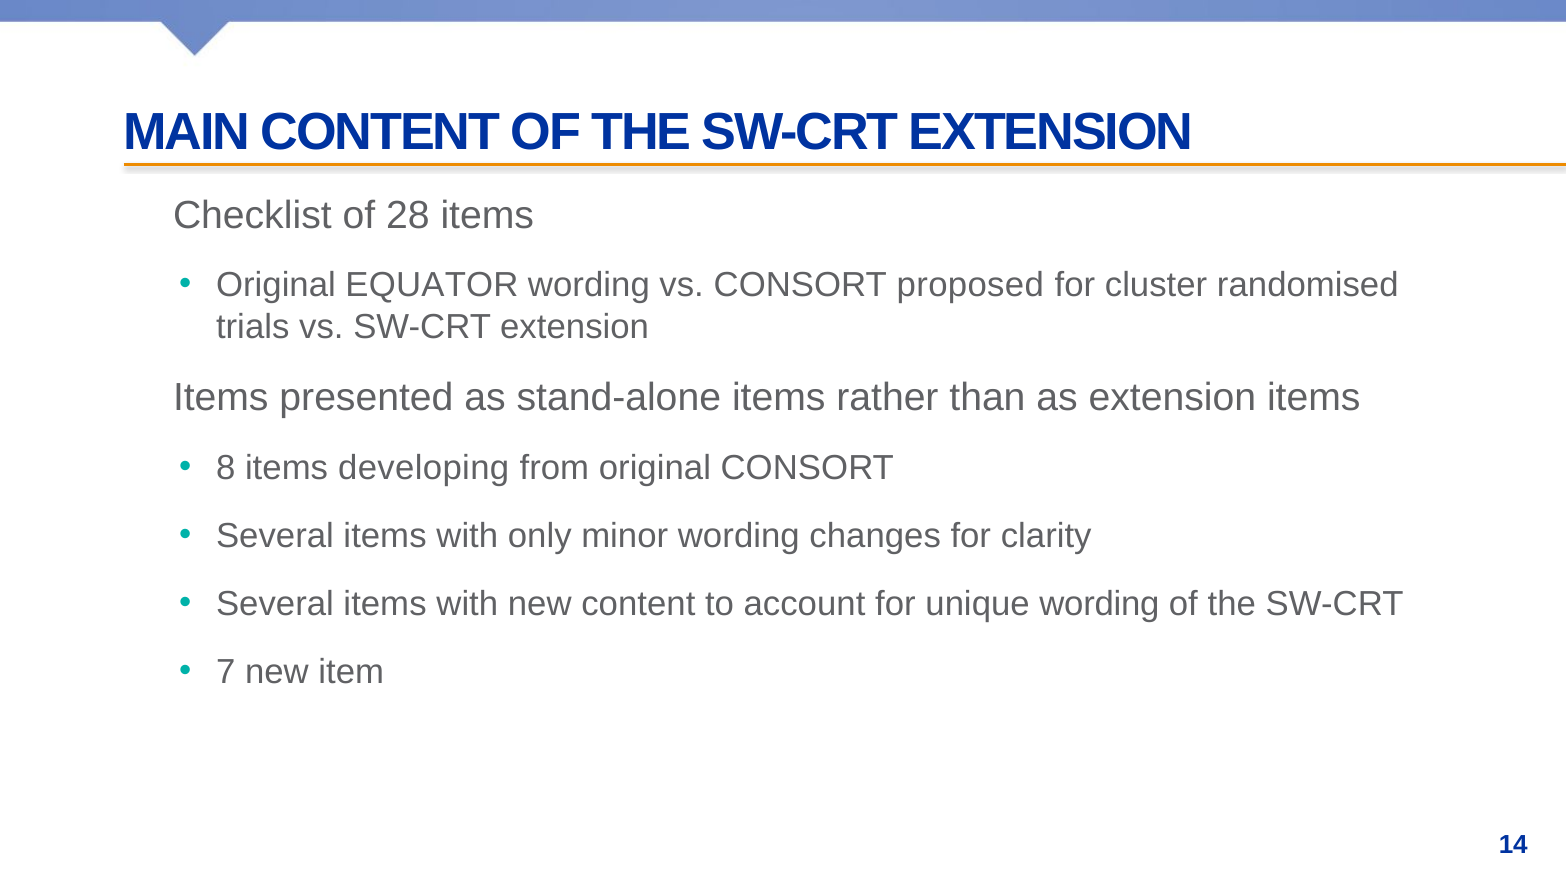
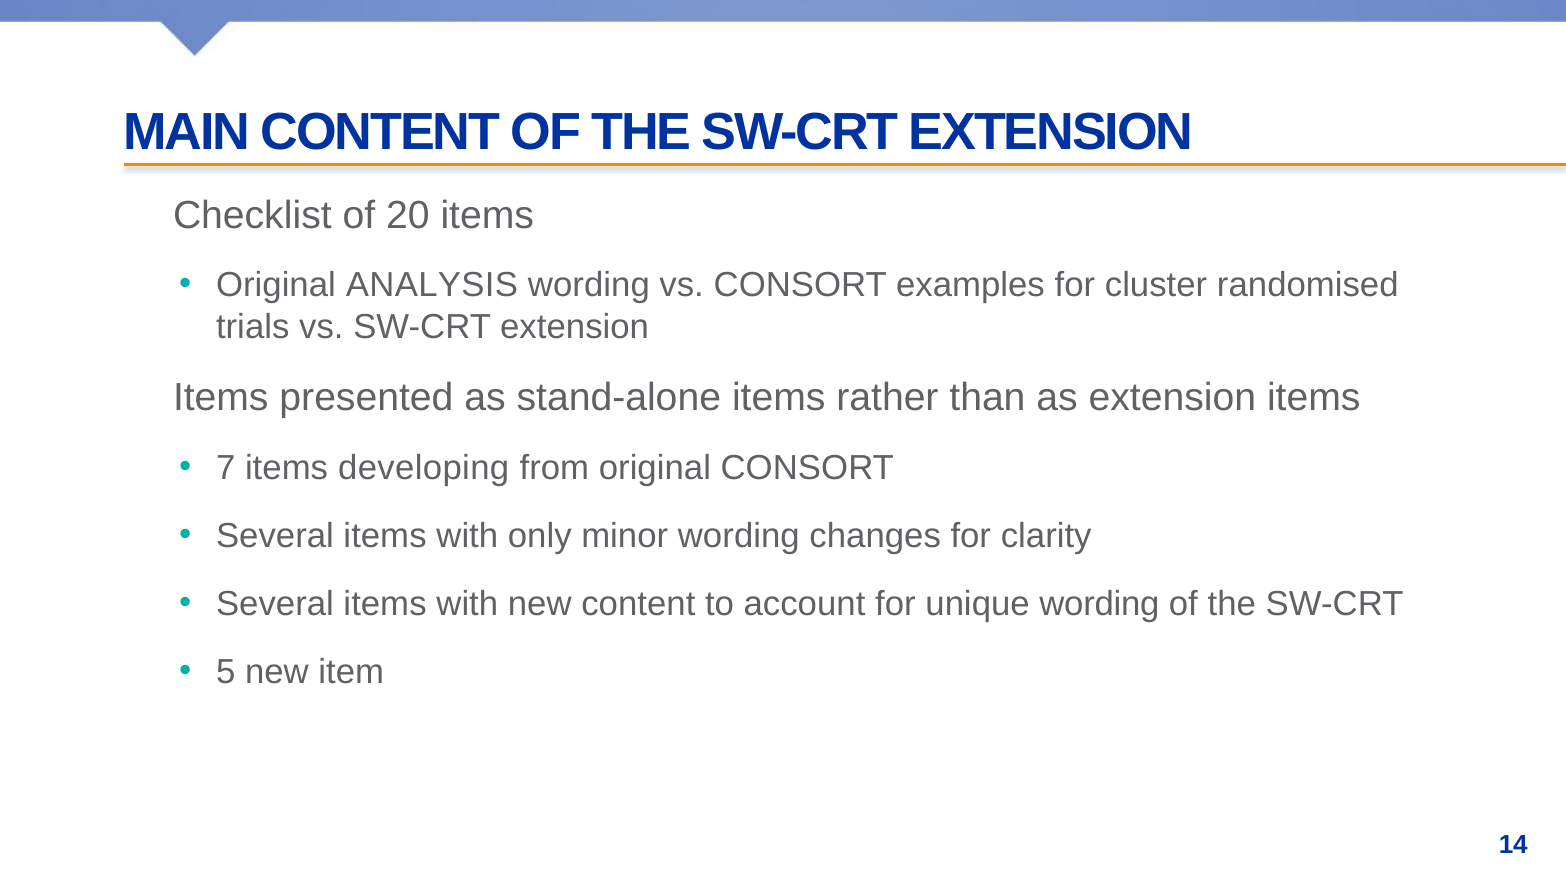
28: 28 -> 20 (408, 215)
EQUATOR: EQUATOR -> ANALYSIS (432, 285)
proposed: proposed -> examples (970, 285)
8: 8 -> 7 (226, 468)
7: 7 -> 5 (226, 672)
